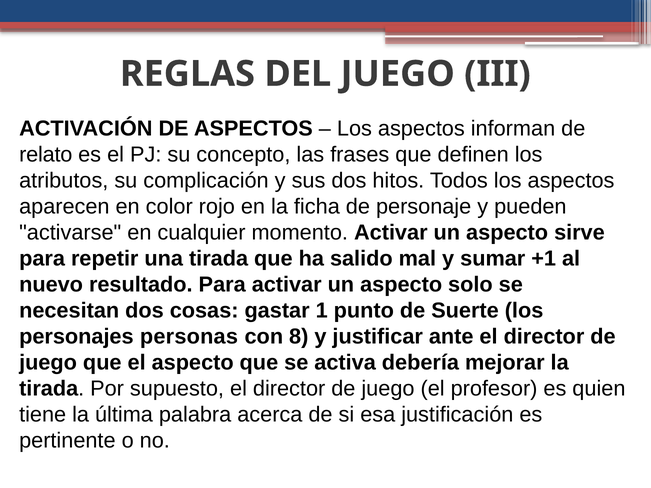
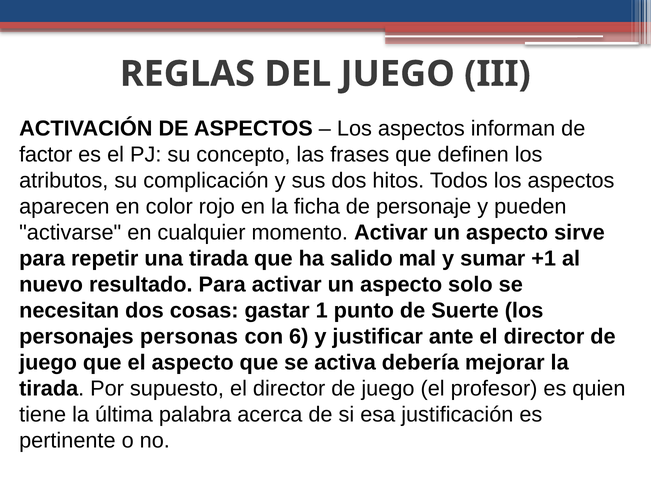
relato: relato -> factor (46, 155)
8: 8 -> 6 (299, 337)
